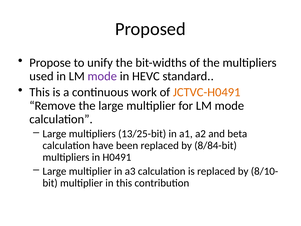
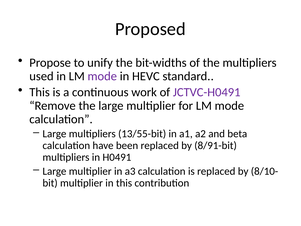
JCTVC-H0491 colour: orange -> purple (207, 92)
13/25-bit: 13/25-bit -> 13/55-bit (142, 134)
8/84-bit: 8/84-bit -> 8/91-bit (216, 145)
